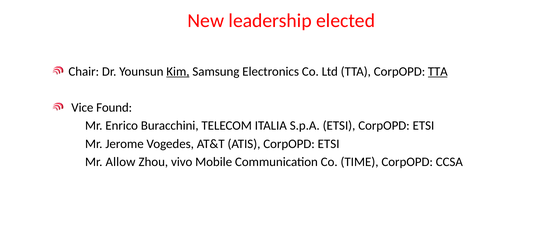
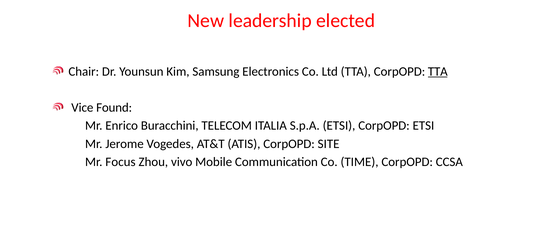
Kim underline: present -> none (178, 71)
ATIS CorpOPD ETSI: ETSI -> SITE (329, 144)
Allow: Allow -> Focus (120, 162)
